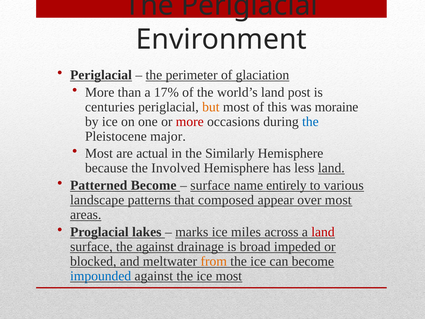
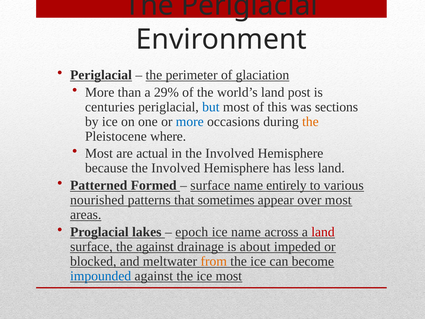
17%: 17% -> 29% (166, 92)
but colour: orange -> blue (211, 107)
moraine: moraine -> sections (337, 107)
more colour: red -> blue (190, 121)
the colour: blue -> orange (310, 121)
major: major -> where (168, 136)
in the Similarly: Similarly -> Involved (230, 153)
land underline: present -> none (331, 168)
Patterned Become: Become -> Formed (154, 185)
landscape: landscape -> nourished (97, 200)
composed: composed -> sometimes (226, 200)
marks: marks -> epoch (192, 232)
ice miles: miles -> name (246, 232)
broad: broad -> about (255, 246)
